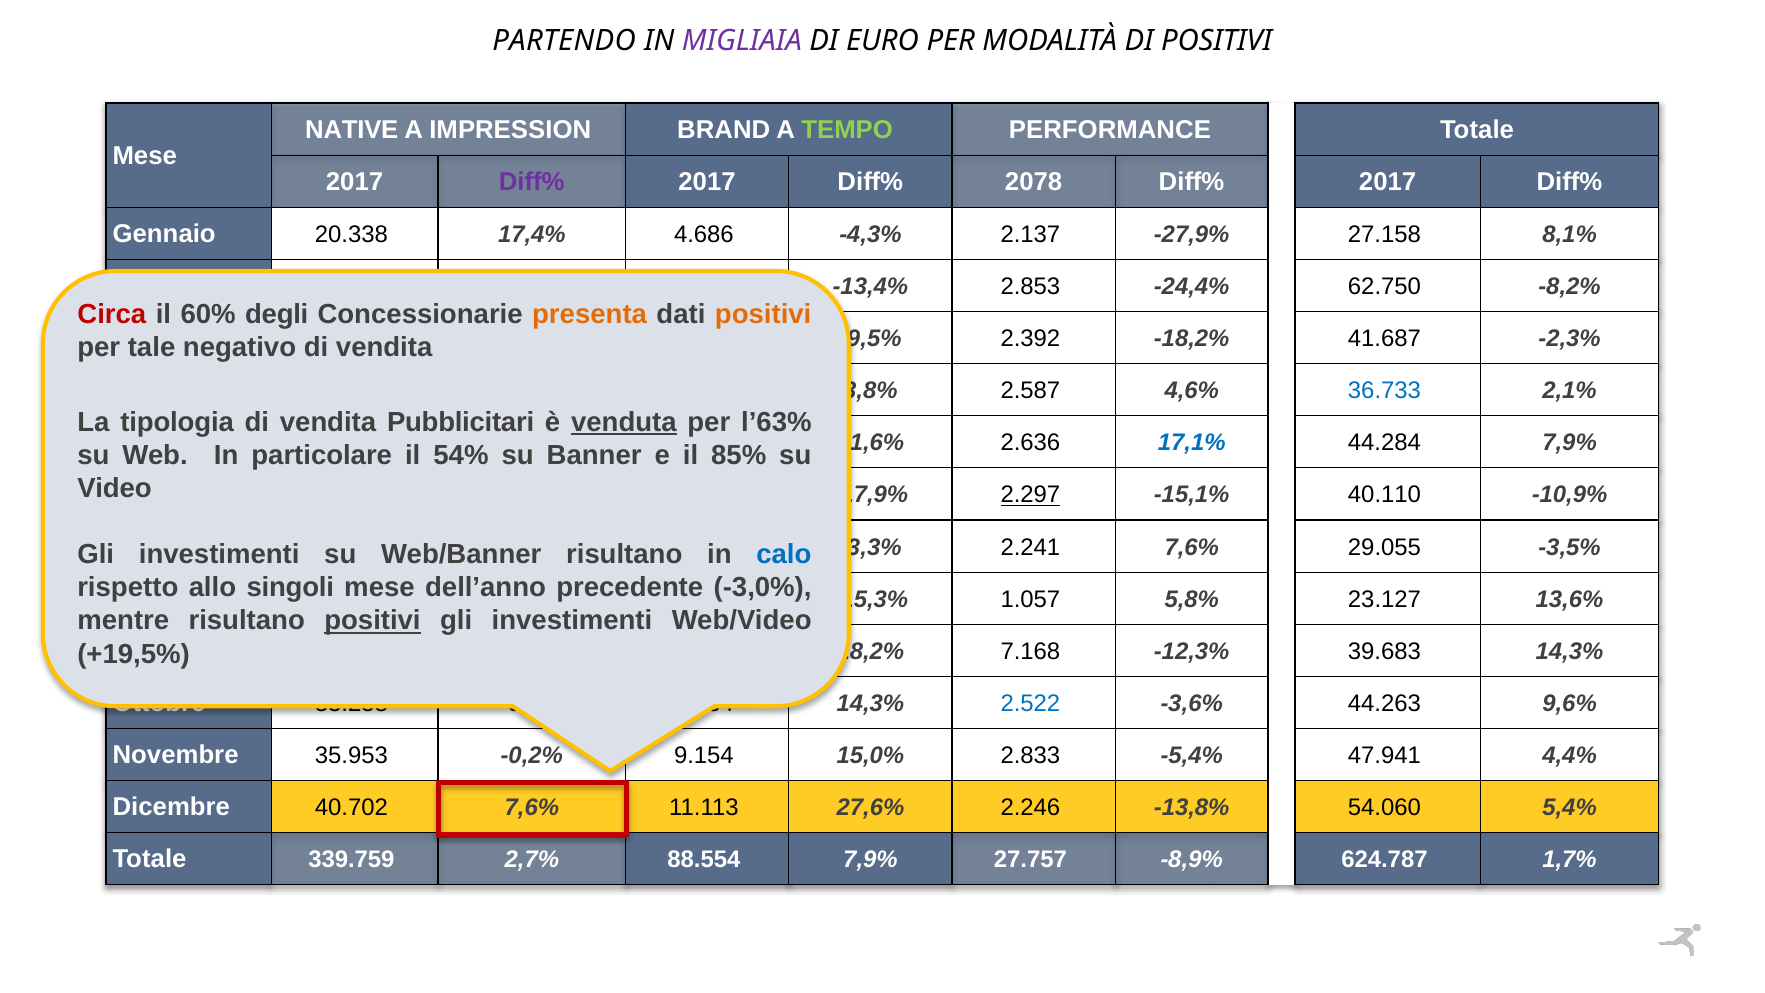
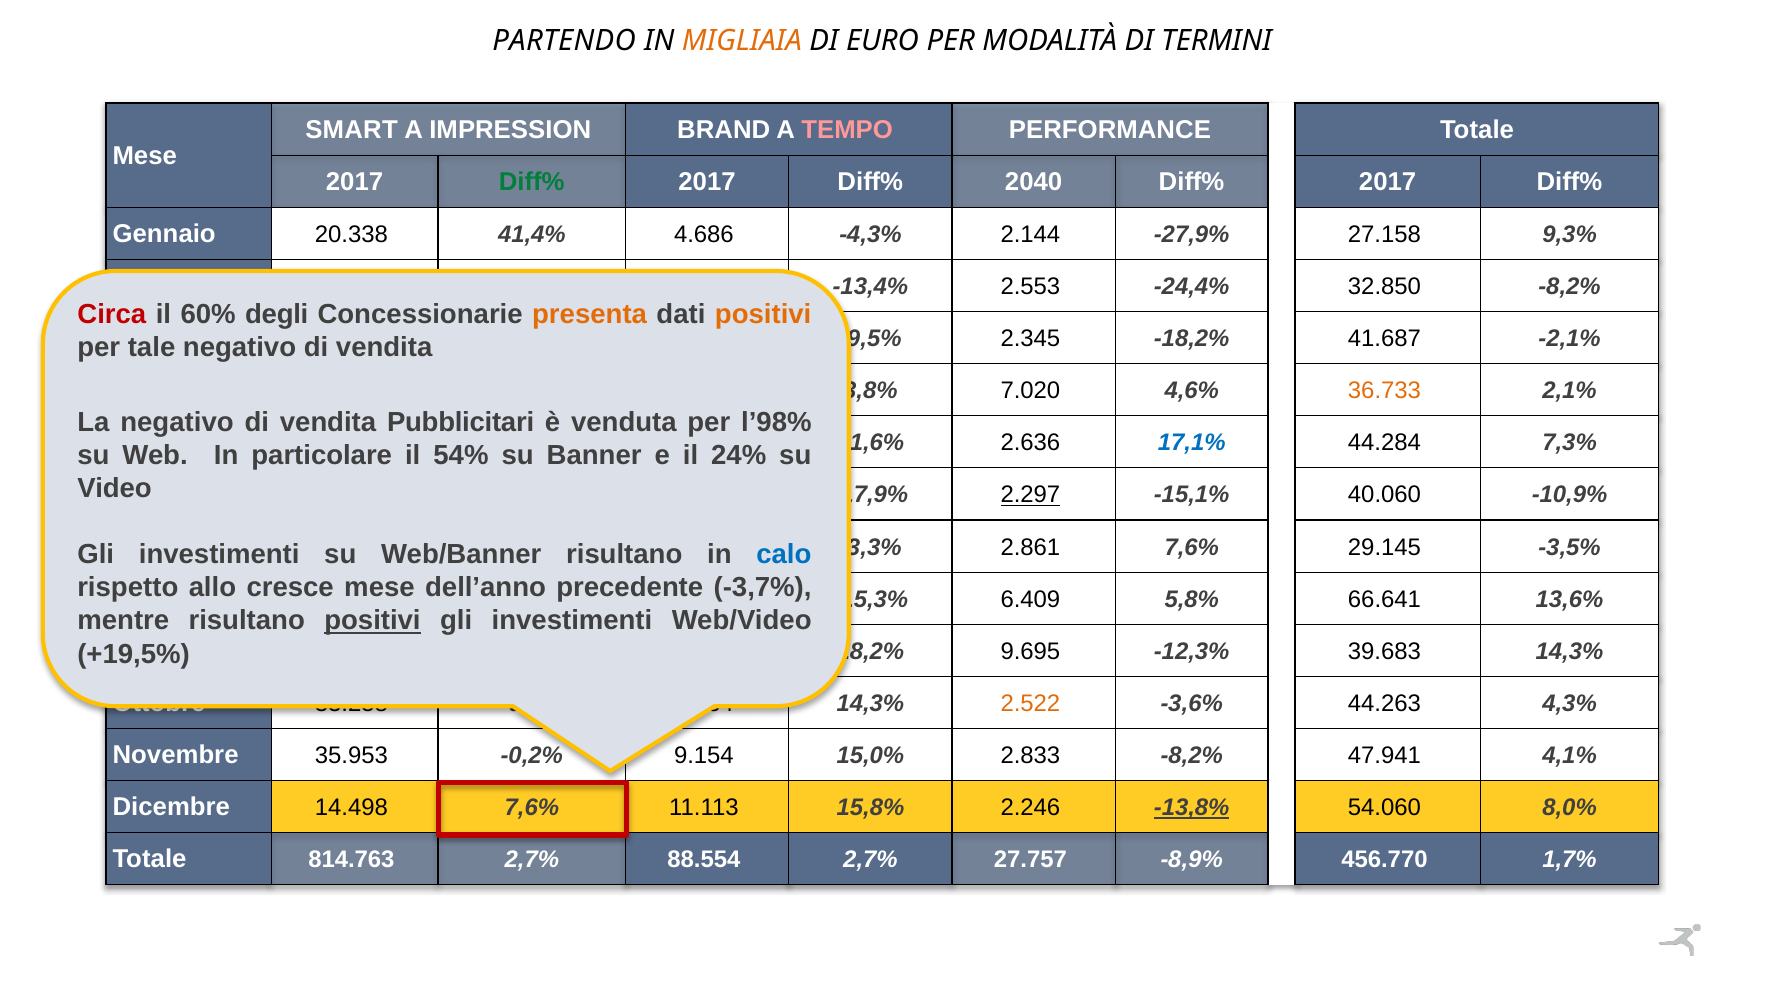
MIGLIAIA colour: purple -> orange (742, 40)
DI POSITIVI: POSITIVI -> TERMINI (1217, 40)
NATIVE: NATIVE -> SMART (352, 130)
TEMPO colour: light green -> pink (847, 130)
Diff% colour: purple -> green (532, 182)
2078: 2078 -> 2040 (1034, 182)
17,4%: 17,4% -> 41,4% (532, 234)
2.137: 2.137 -> 2.144 (1030, 234)
8,1%: 8,1% -> 9,3% (1570, 234)
2.853: 2.853 -> 2.553 (1030, 286)
62.750: 62.750 -> 32.850 (1384, 286)
2.392: 2.392 -> 2.345 (1030, 339)
-2,3%: -2,3% -> -2,1% (1570, 339)
2.587: 2.587 -> 7.020 (1030, 391)
36.733 colour: blue -> orange (1384, 391)
La tipologia: tipologia -> negativo (177, 422)
venduta underline: present -> none (624, 422)
l’63%: l’63% -> l’98% (776, 422)
44.284 7,9%: 7,9% -> 7,3% (1570, 443)
85%: 85% -> 24% (739, 455)
40.110: 40.110 -> 40.060 (1384, 495)
2.241: 2.241 -> 2.861 (1030, 547)
29.055: 29.055 -> 29.145 (1384, 547)
singoli: singoli -> cresce (290, 588)
-3,0%: -3,0% -> -3,7% (763, 588)
1.057: 1.057 -> 6.409 (1030, 599)
23.127: 23.127 -> 66.641 (1384, 599)
7.168: 7.168 -> 9.695 (1030, 651)
2.522 colour: blue -> orange (1030, 703)
9,6%: 9,6% -> 4,3% (1570, 703)
2.833 -5,4%: -5,4% -> -8,2% (1192, 755)
4,4%: 4,4% -> 4,1% (1570, 755)
40.702: 40.702 -> 14.498 (351, 808)
27,6%: 27,6% -> 15,8% (870, 808)
-13,8% underline: none -> present (1192, 808)
5,4%: 5,4% -> 8,0% (1570, 808)
339.759: 339.759 -> 814.763 (351, 860)
88.554 7,9%: 7,9% -> 2,7% (870, 860)
624.787: 624.787 -> 456.770 (1384, 860)
